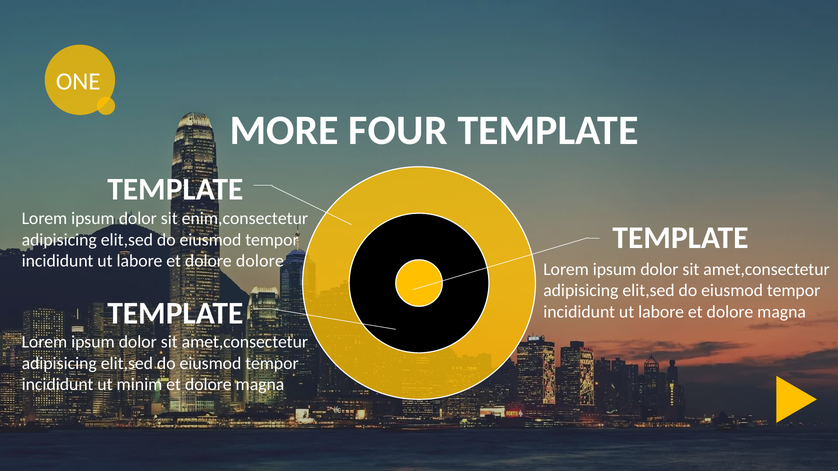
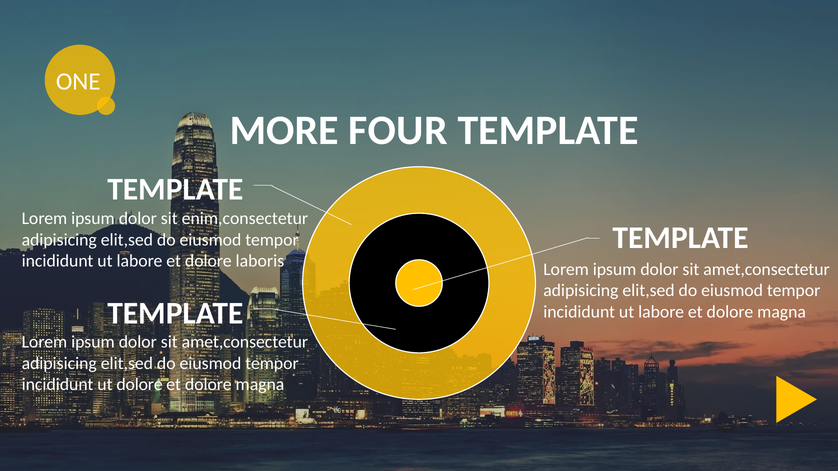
dolore dolore: dolore -> laboris (260, 261)
ut minim: minim -> dolore (140, 385)
